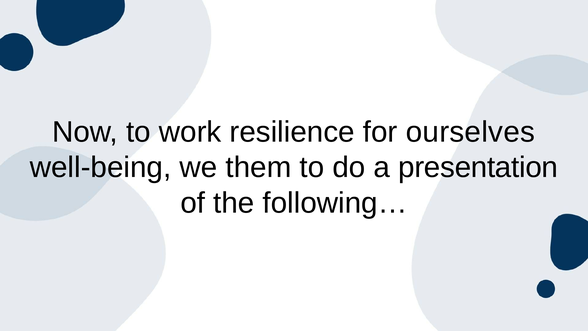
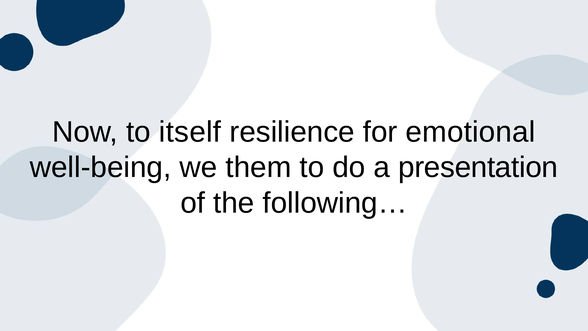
work: work -> itself (190, 132)
ourselves: ourselves -> emotional (470, 132)
